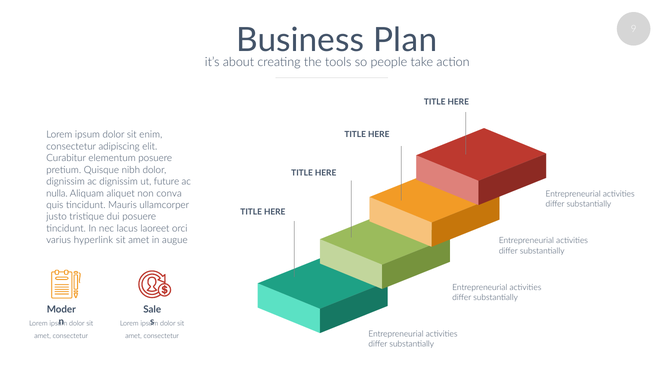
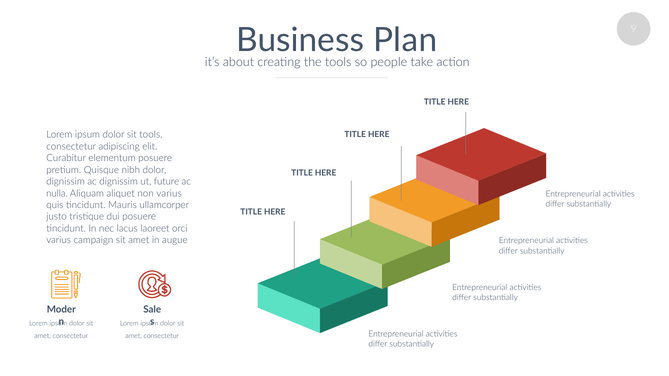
sit enim: enim -> tools (151, 135)
non conva: conva -> varius (169, 193)
hyperlink: hyperlink -> campaign (93, 240)
